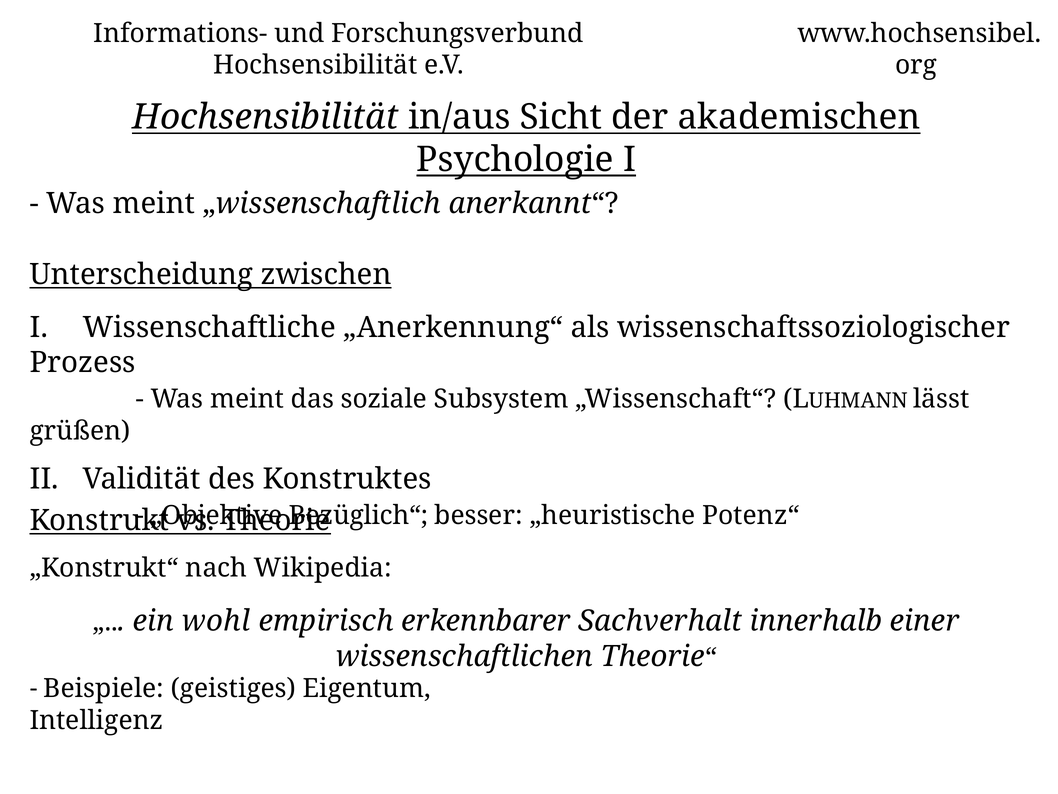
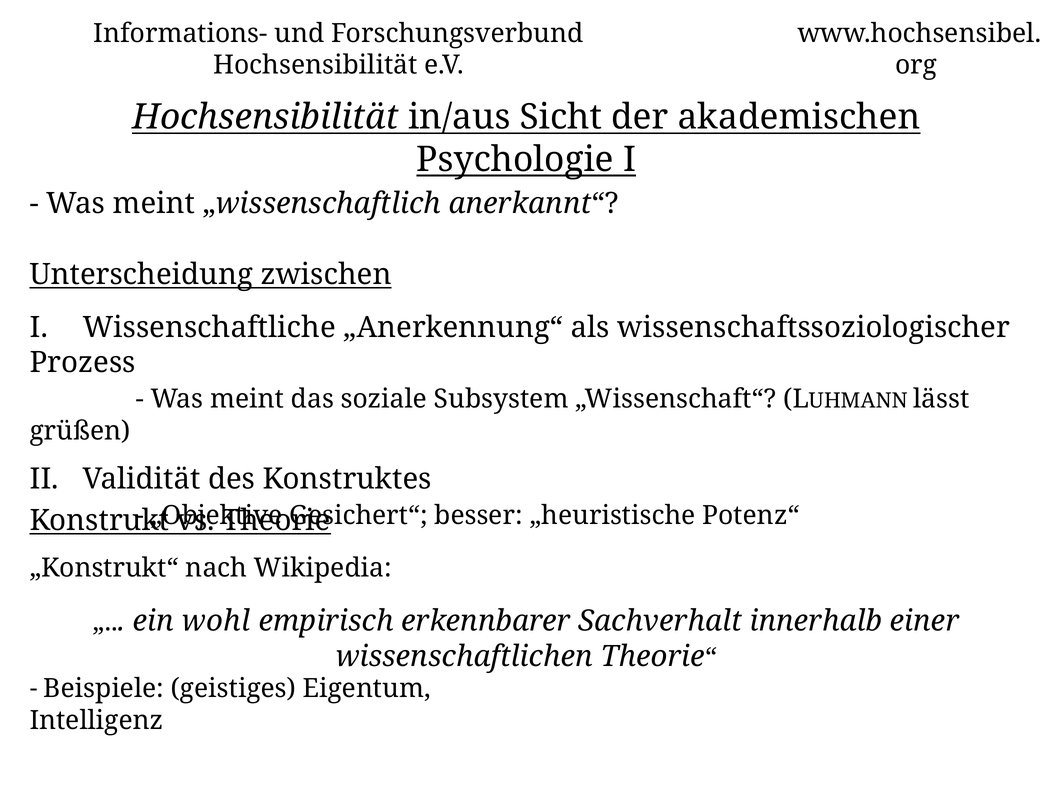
Bezüglich“: Bezüglich“ -> Gesichert“ (358, 515)
